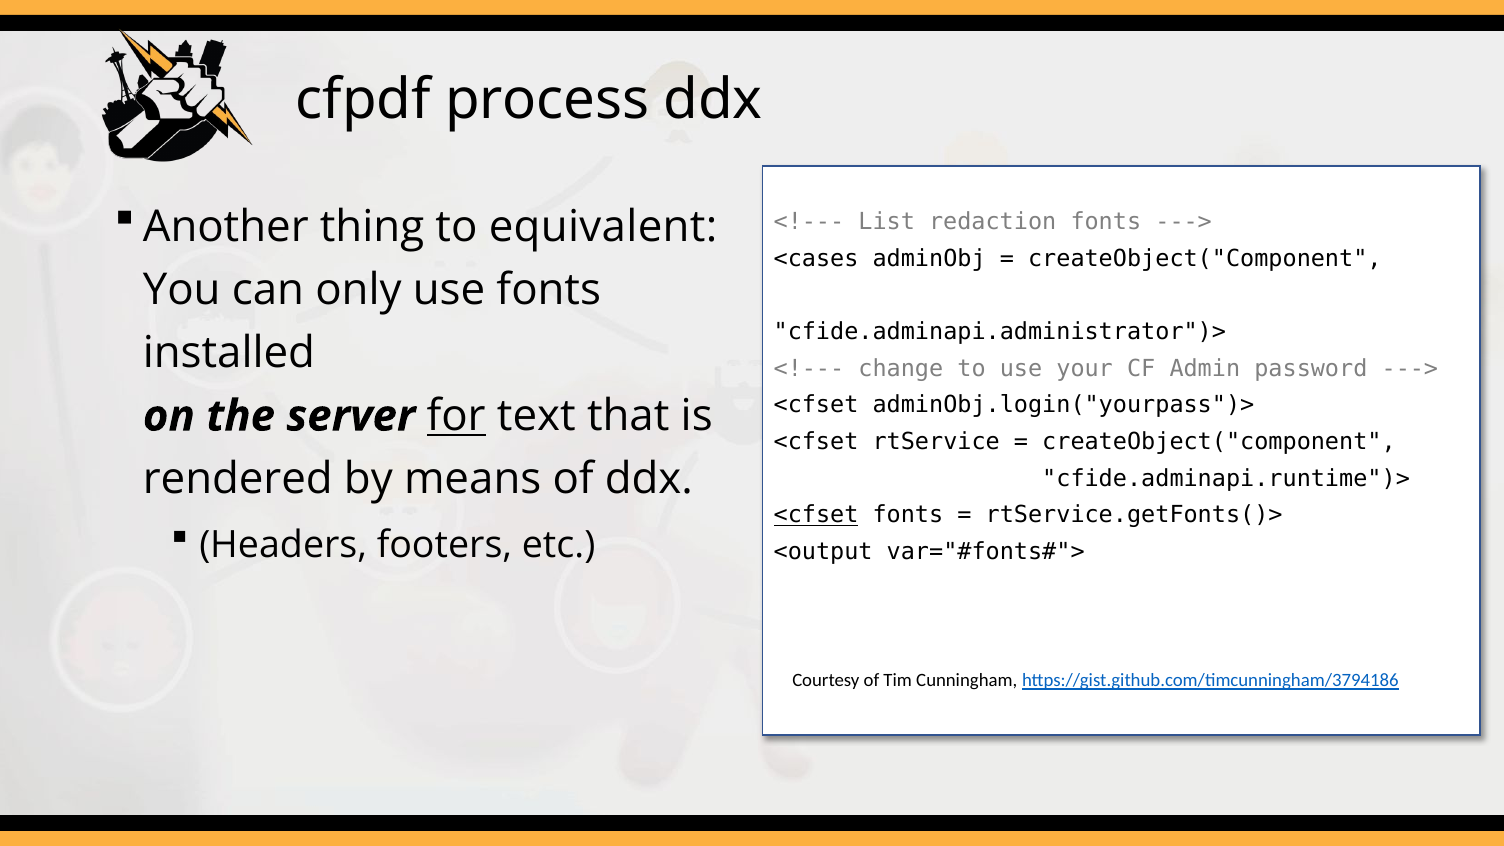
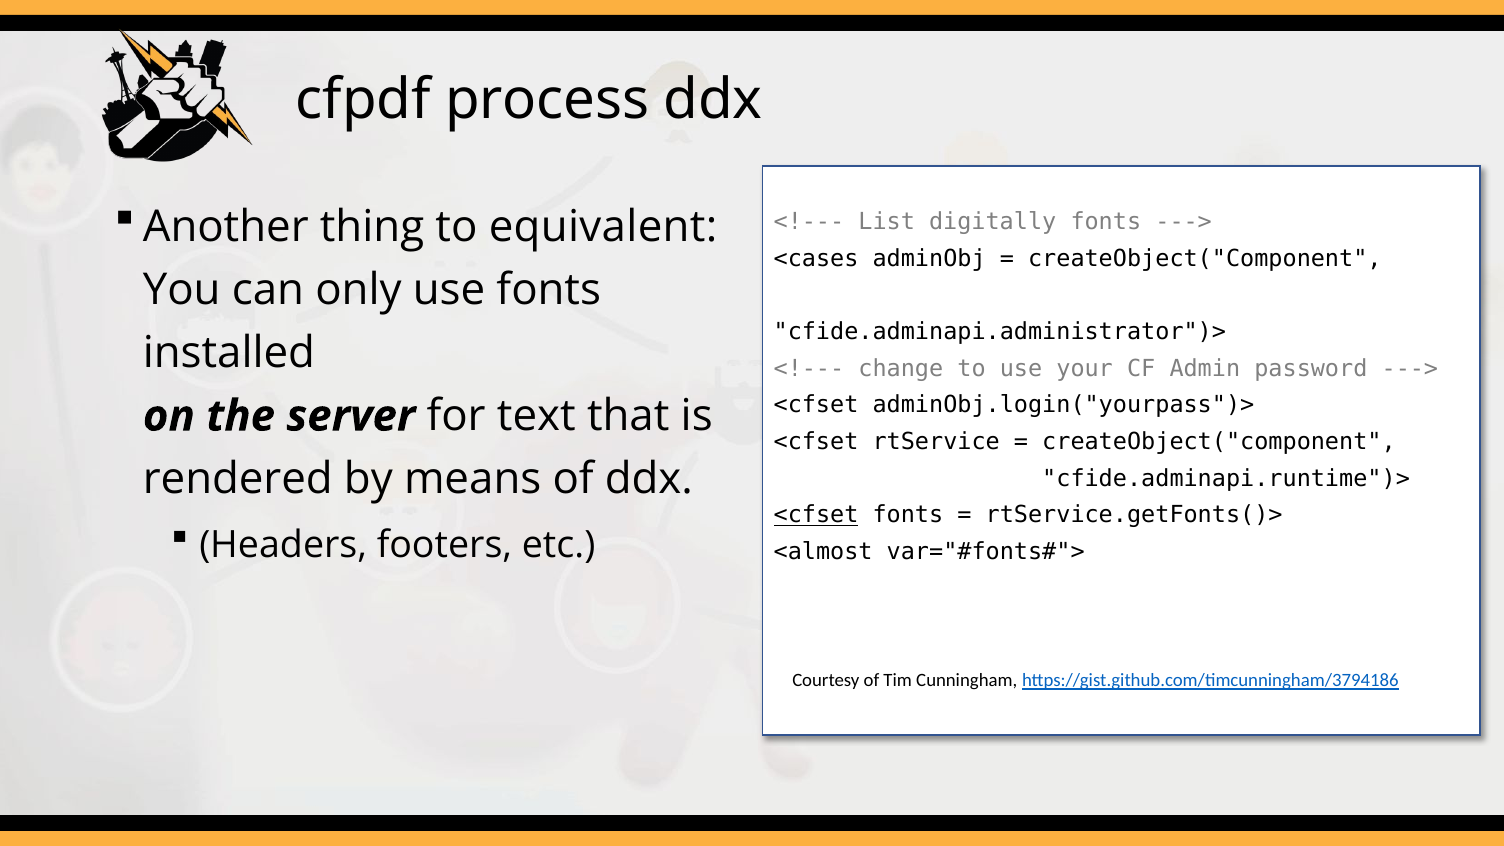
redaction: redaction -> digitally (993, 222)
for underline: present -> none (456, 416)
<output: <output -> <almost (823, 552)
